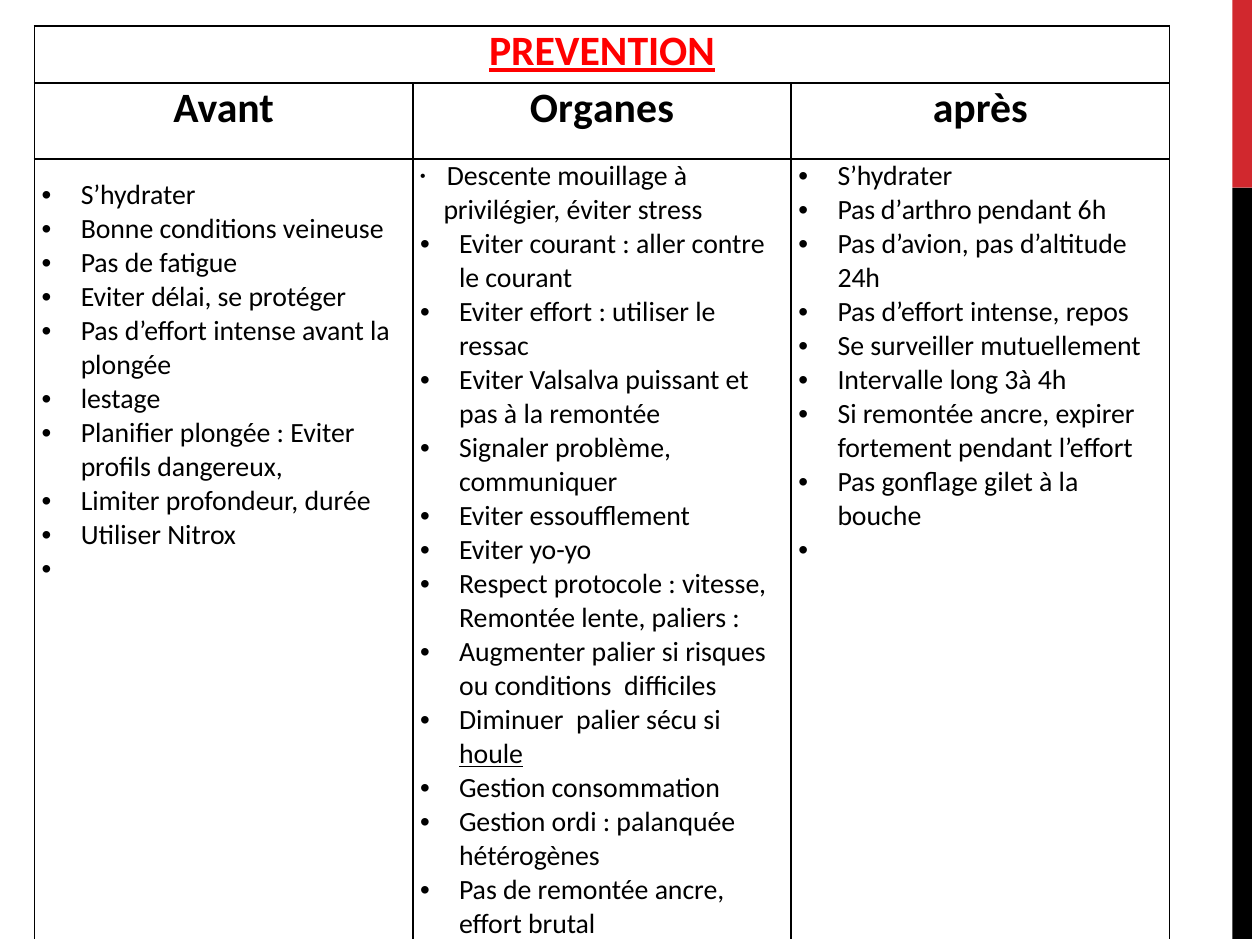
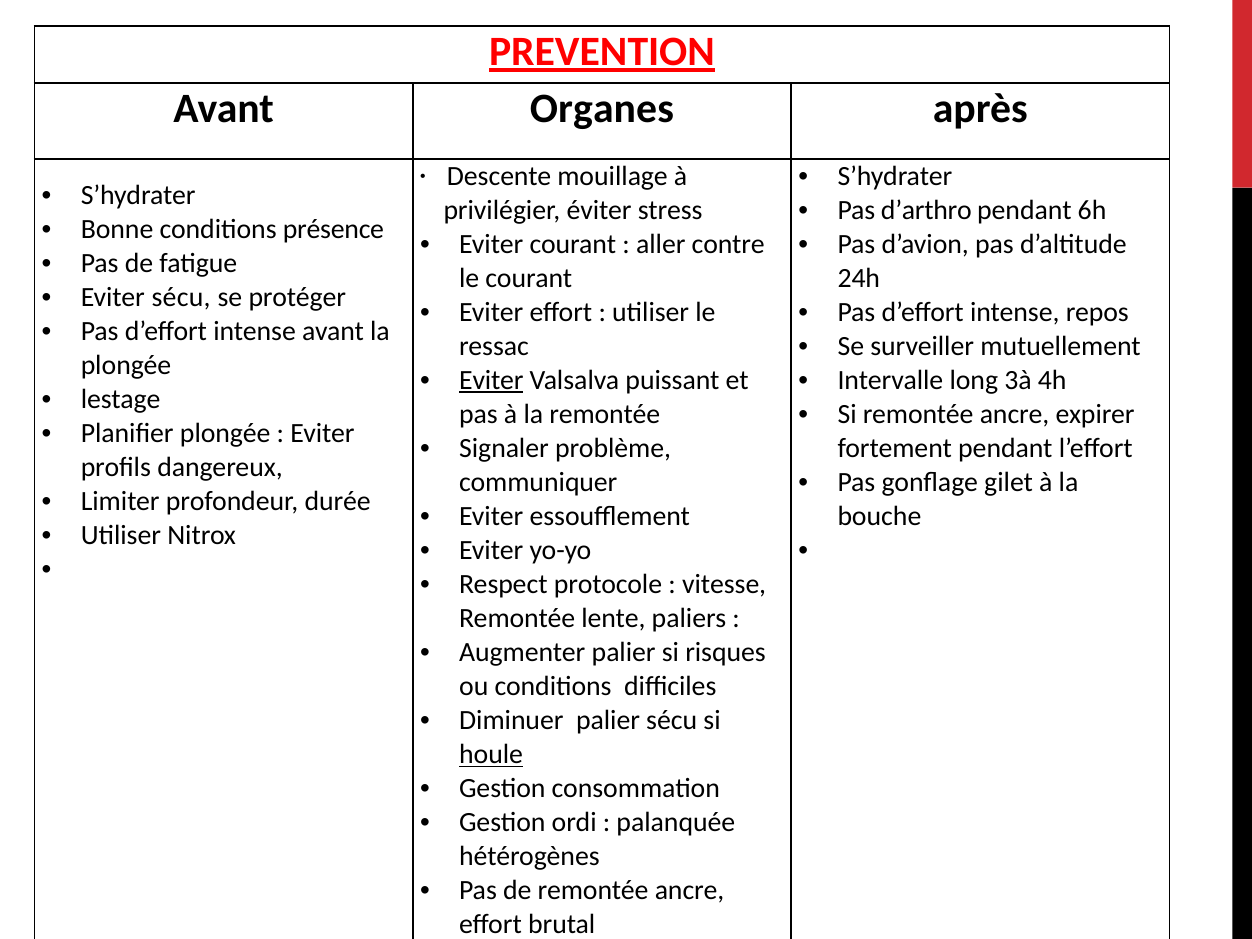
veineuse: veineuse -> présence (333, 229)
Eviter délai: délai -> sécu (181, 297)
Eviter underline: none -> present (491, 380)
